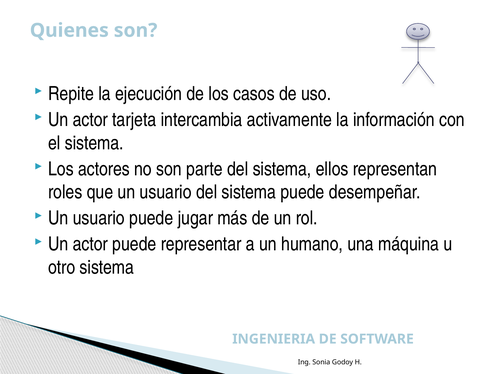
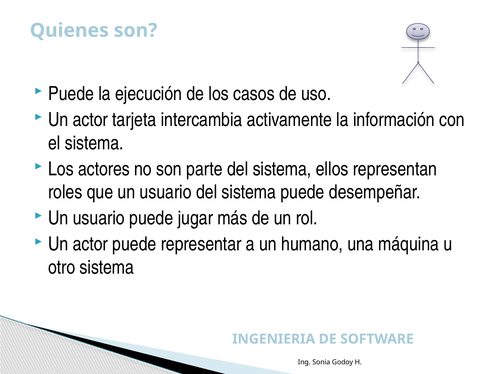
Repite: Repite -> Puede (71, 94)
